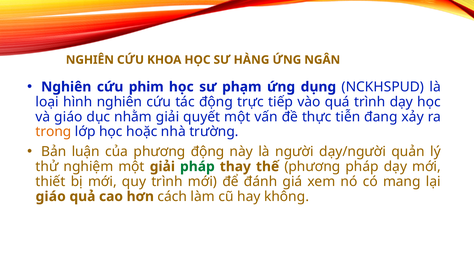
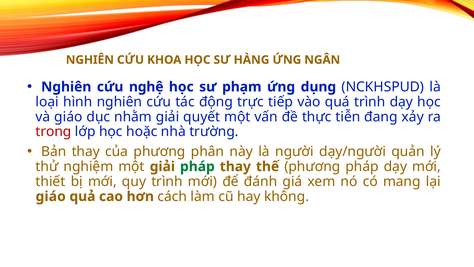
phim: phim -> nghệ (146, 87)
trong colour: orange -> red (54, 132)
Bản luận: luận -> thay (86, 151)
phương động: động -> phân (208, 151)
